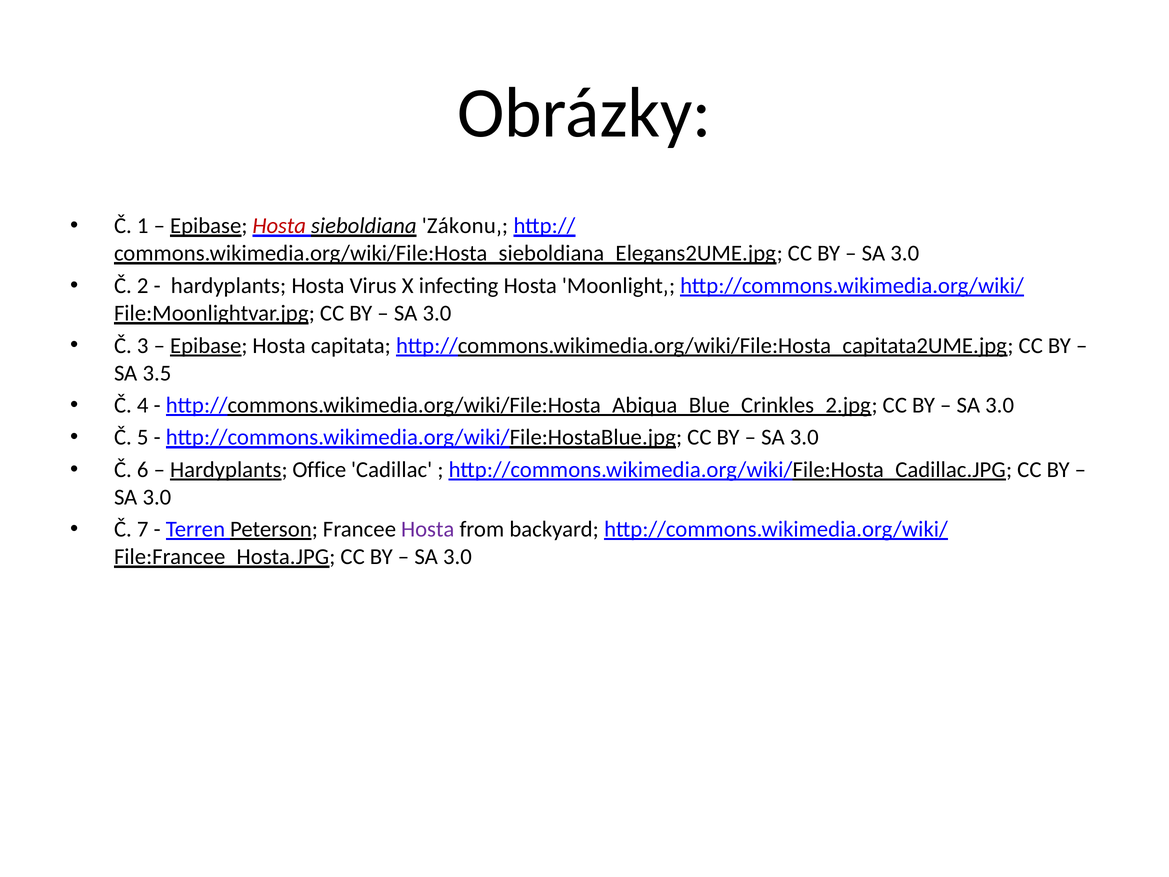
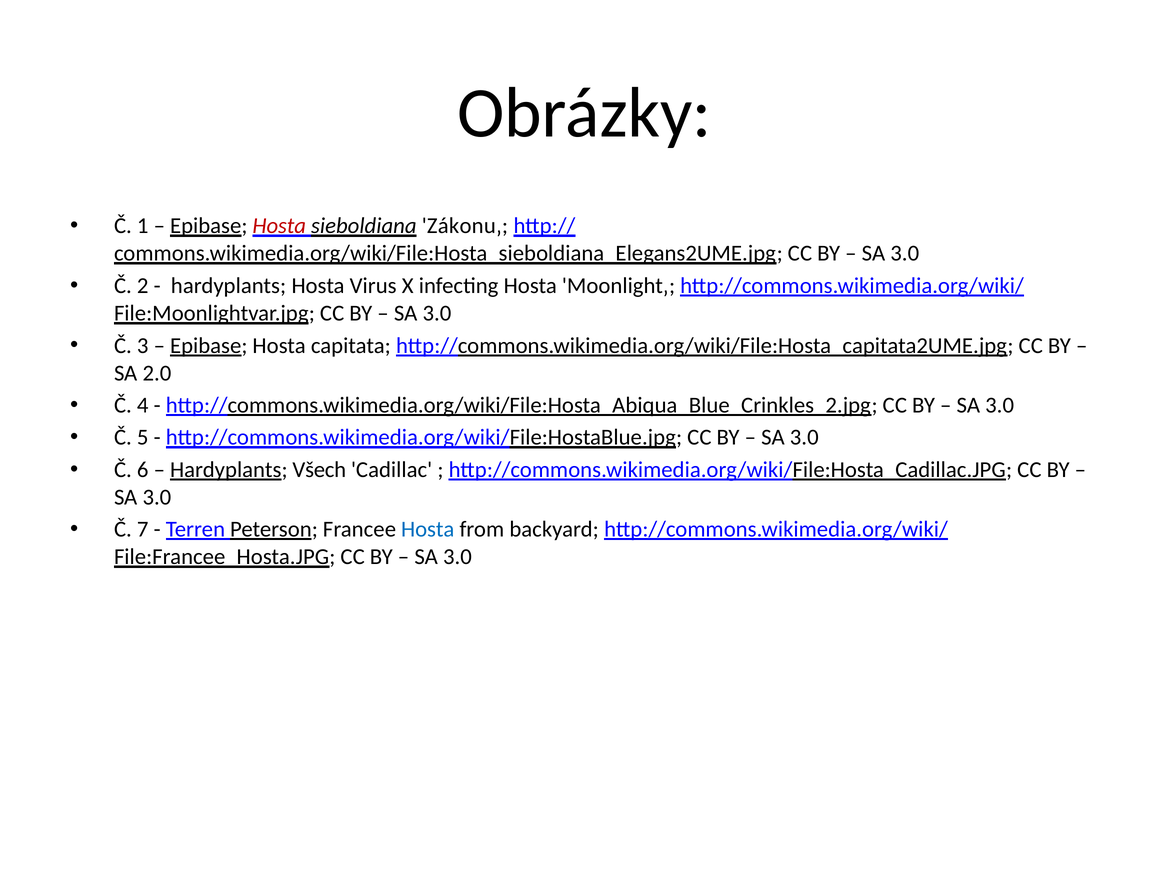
3.5: 3.5 -> 2.0 (157, 373)
Office: Office -> Všech (319, 469)
Hosta colour: purple -> blue (428, 529)
